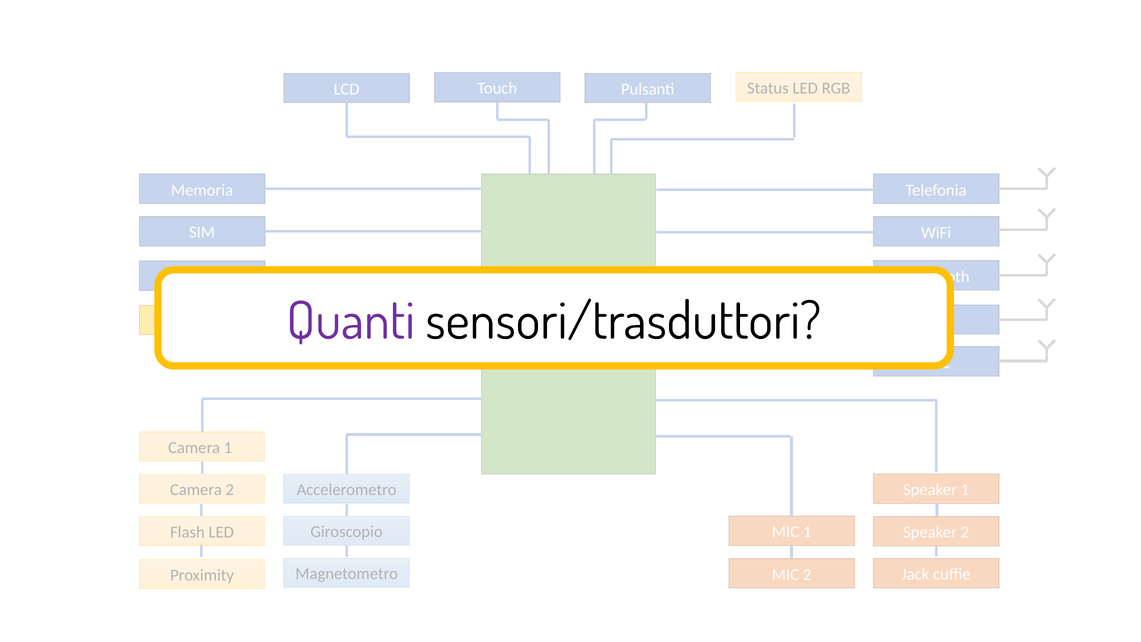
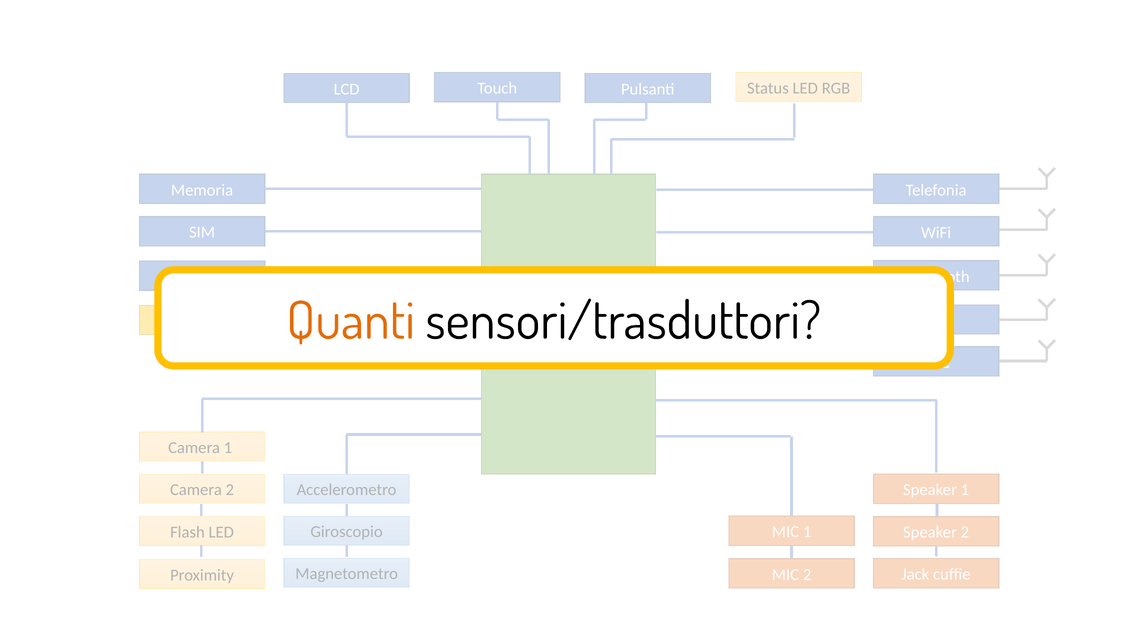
Quanti colour: purple -> orange (351, 321)
